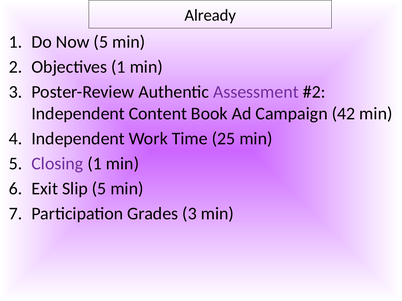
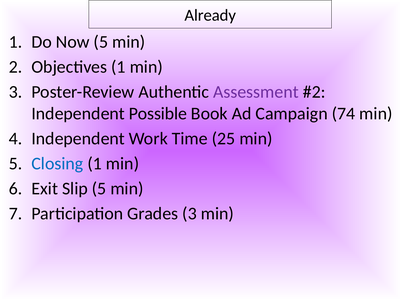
Content: Content -> Possible (158, 114)
42: 42 -> 74 (344, 114)
Closing colour: purple -> blue (57, 164)
